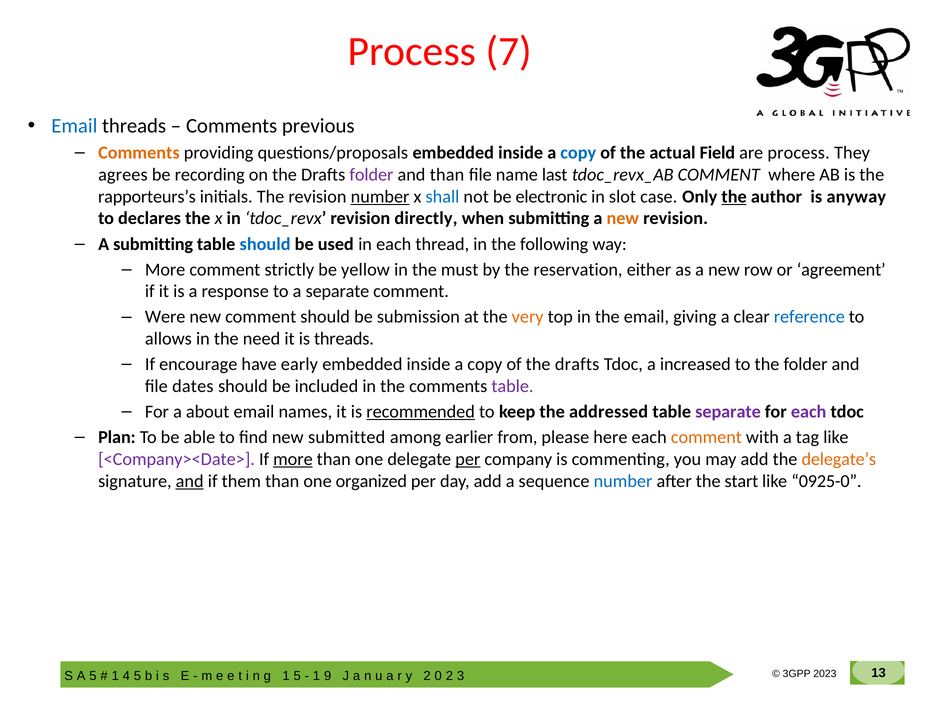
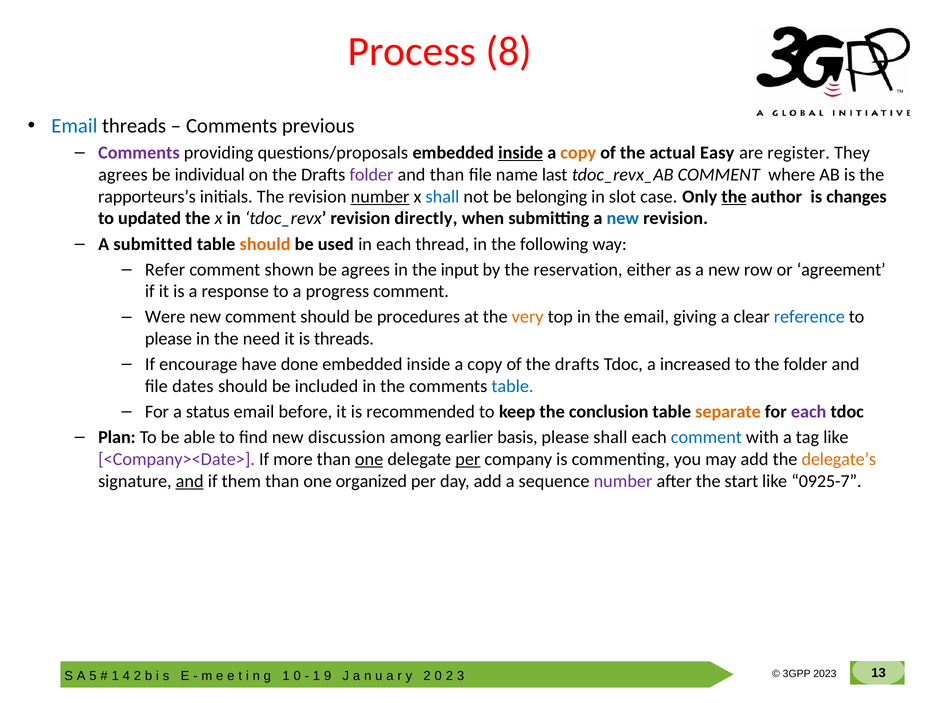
7: 7 -> 8 (509, 52)
Comments colour: orange -> purple (139, 153)
inside underline: none -> present (521, 153)
copy colour: blue -> orange (578, 153)
Field: Field -> Easy (717, 153)
are process: process -> register (799, 153)
recording: recording -> individual (210, 175)
electronic: electronic -> belonging (551, 197)
anyway: anyway -> changes (856, 197)
declares: declares -> updated (150, 218)
new colour: orange -> blue (623, 218)
A submitting: submitting -> submitted (153, 244)
should colour: blue -> orange (265, 244)
More: More -> Refer (165, 269)
strictly: strictly -> shown (289, 269)
be yellow: yellow -> agrees (366, 269)
must: must -> input (460, 269)
a separate: separate -> progress (337, 291)
submission: submission -> procedures (418, 317)
allows: allows -> please (168, 339)
early: early -> done (300, 364)
table colour: purple -> blue (512, 386)
about: about -> status (208, 412)
names: names -> before (305, 412)
recommended underline: present -> none (421, 412)
addressed: addressed -> conclusion (609, 412)
separate colour: purple -> orange (728, 412)
submitted: submitted -> discussion (347, 437)
from: from -> basis (517, 437)
please here: here -> shall (610, 437)
comment colour: orange -> blue (706, 437)
more underline: present -> none (293, 459)
one underline: none -> present (369, 459)
number colour: blue -> purple (623, 481)
0925-0: 0925-0 -> 0925-7 (826, 481)
5: 5 -> 2 (137, 676)
5: 5 -> 0 (297, 676)
